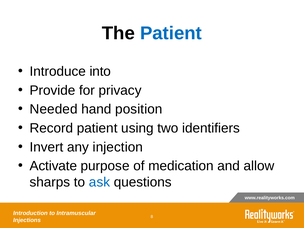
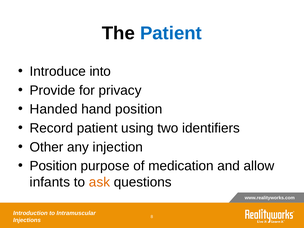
Needed: Needed -> Handed (54, 109)
Invert: Invert -> Other (47, 147)
Activate: Activate -> Position (53, 166)
sharps: sharps -> infants (50, 182)
ask colour: blue -> orange (100, 182)
